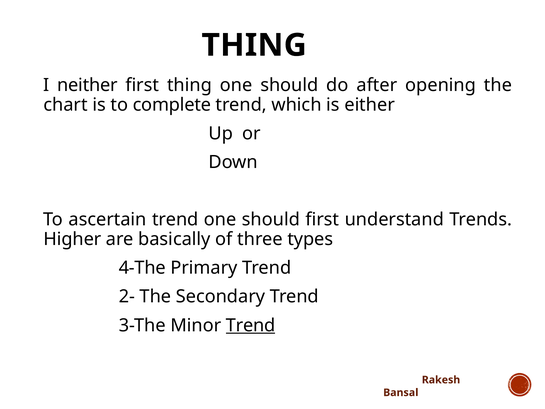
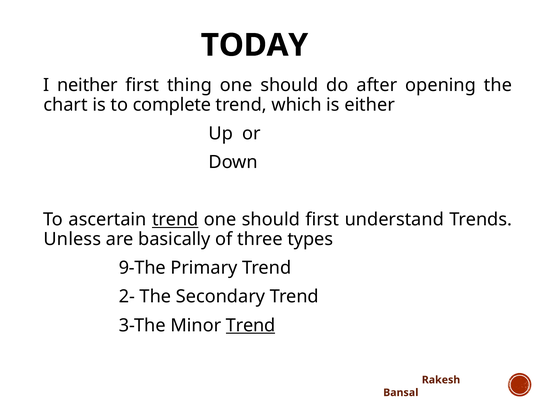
THING: THING -> TODAY (254, 45)
trend underline: none -> present (175, 219)
Higher: Higher -> Unless (72, 239)
4-The: 4-The -> 9-The (142, 268)
